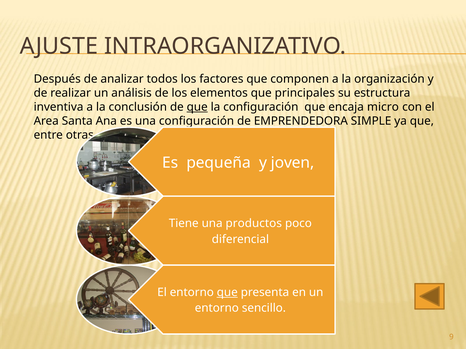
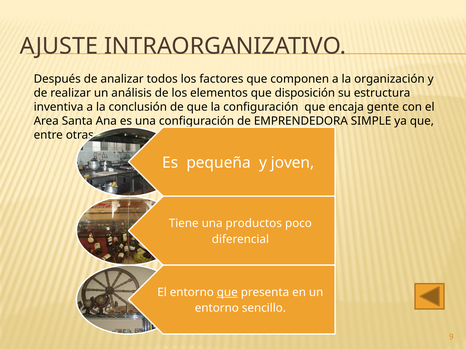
principales: principales -> disposición (305, 93)
que underline: present -> none (197, 107)
micro: micro -> gente (383, 107)
